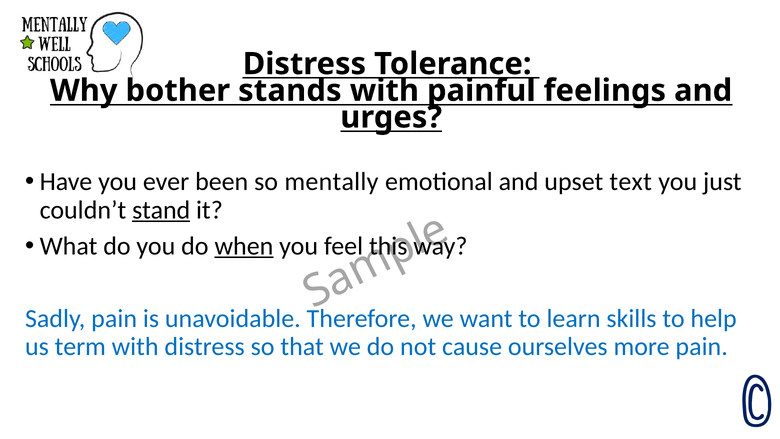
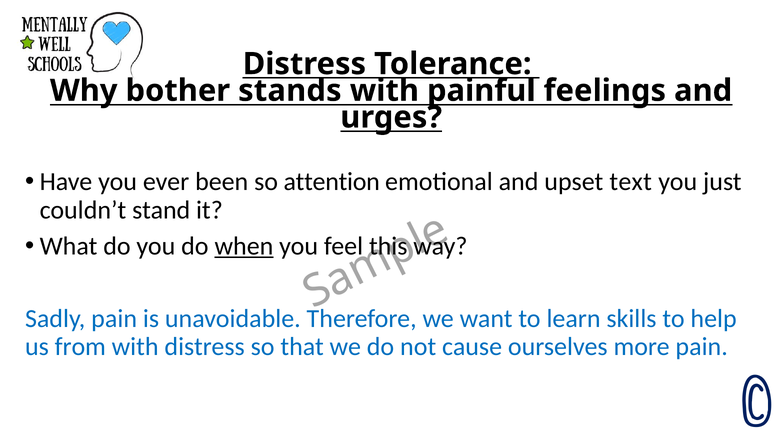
mentally: mentally -> attention (332, 182)
stand underline: present -> none (161, 210)
term: term -> from (80, 347)
